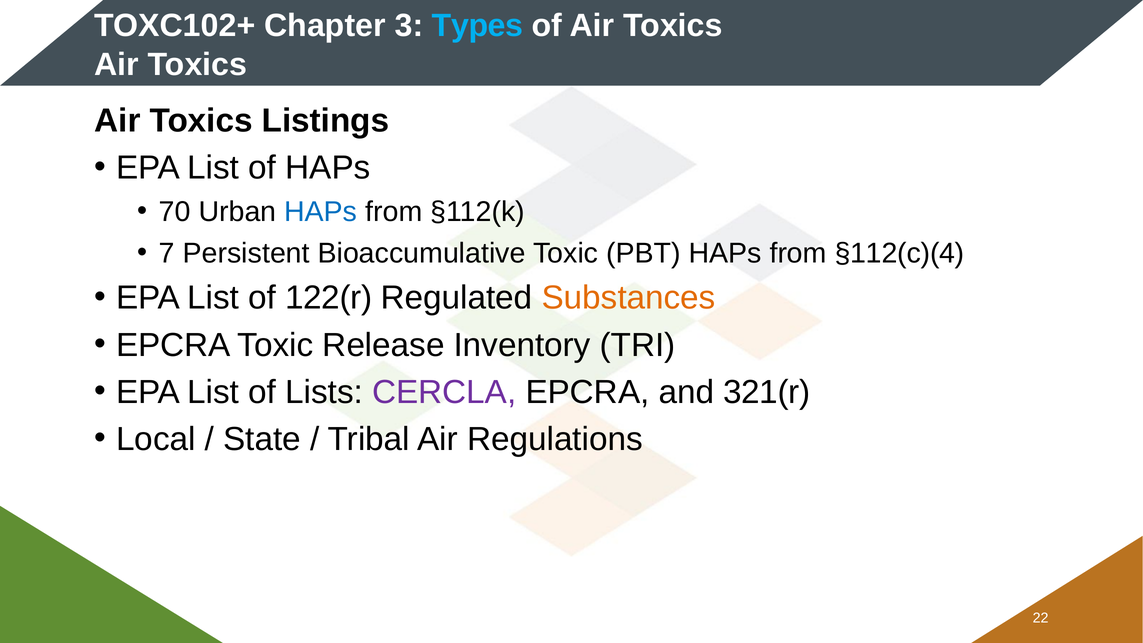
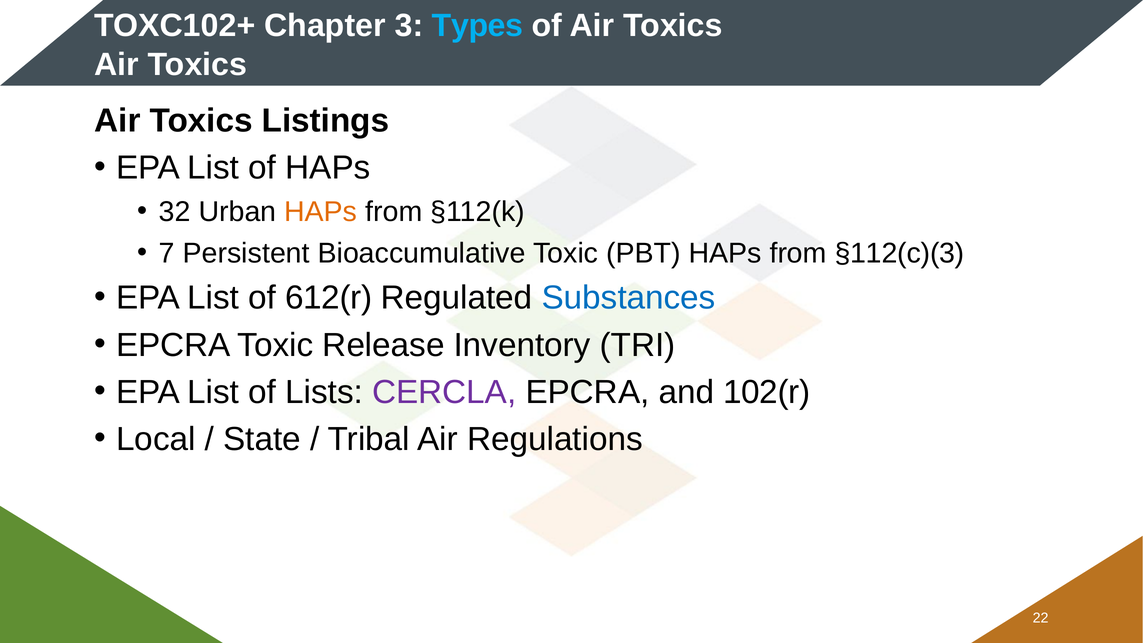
70: 70 -> 32 (175, 212)
HAPs colour: blue -> orange (321, 212)
§112(c)(4: §112(c)(4 -> §112(c)(3 (900, 253)
122(r: 122(r -> 612(r (329, 298)
Substances colour: orange -> blue (629, 298)
321(r: 321(r -> 102(r (767, 392)
